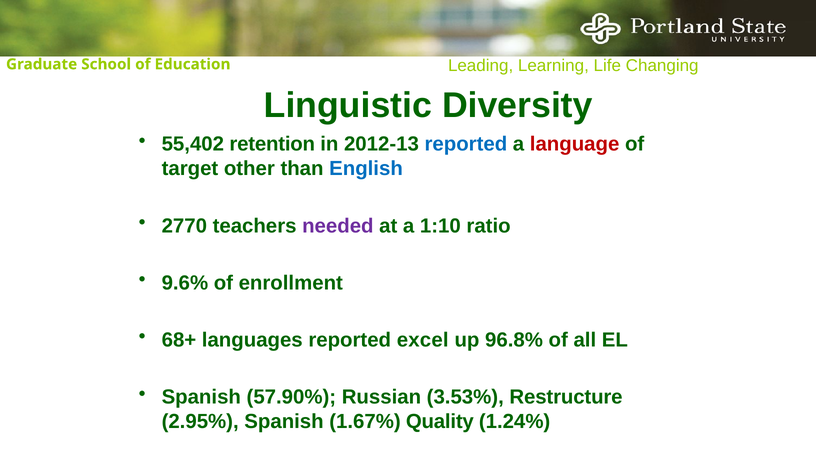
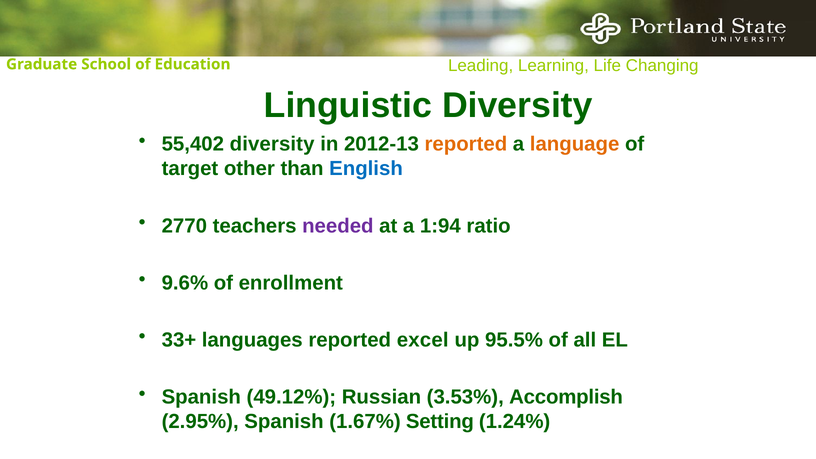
55,402 retention: retention -> diversity (272, 144)
reported colour: blue -> orange (466, 144)
language colour: red -> orange (575, 144)
1:10: 1:10 -> 1:94 (440, 226)
68+: 68+ -> 33+ (179, 340)
96.8%: 96.8% -> 95.5% (514, 340)
57.90%: 57.90% -> 49.12% (291, 397)
Restructure: Restructure -> Accomplish (566, 397)
Quality: Quality -> Setting (440, 422)
